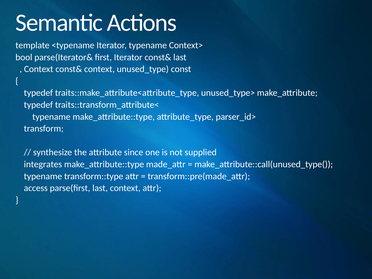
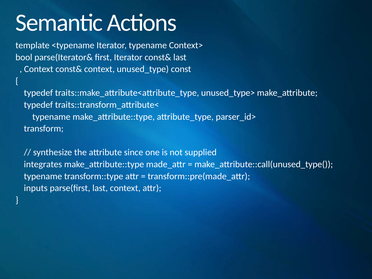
access: access -> inputs (36, 188)
